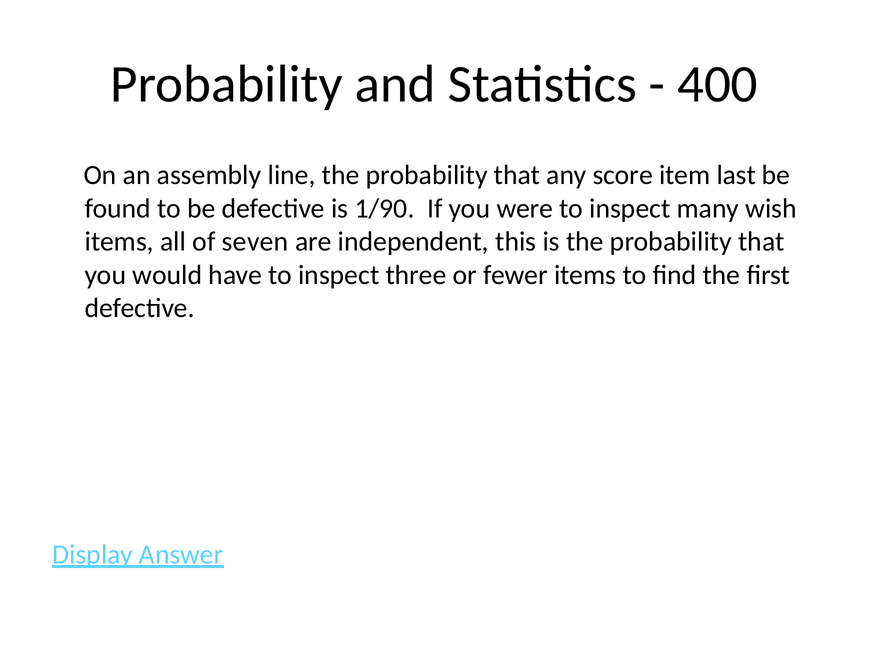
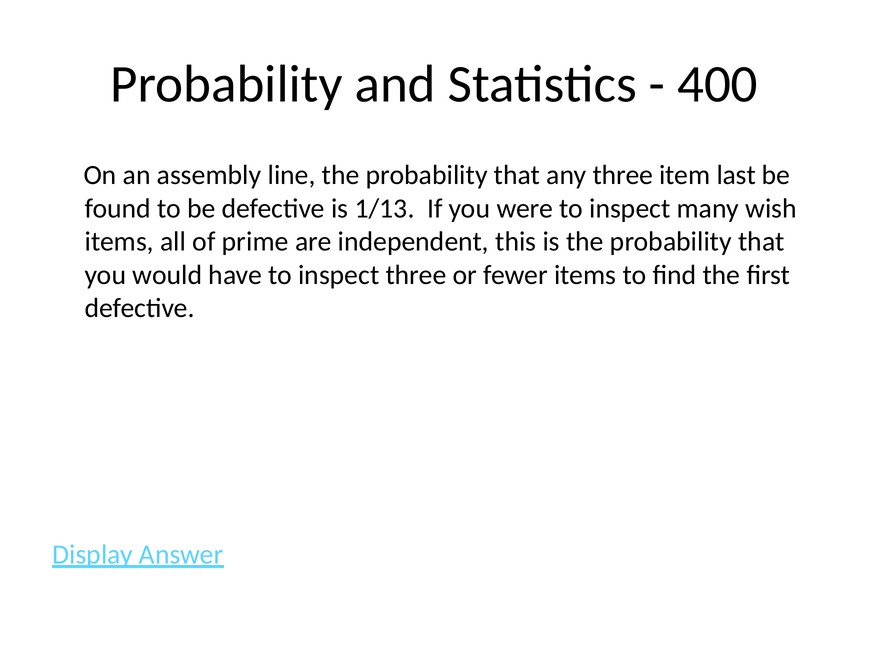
any score: score -> three (623, 175)
1/90: 1/90 -> 1/13 (385, 208)
seven: seven -> prime (255, 242)
